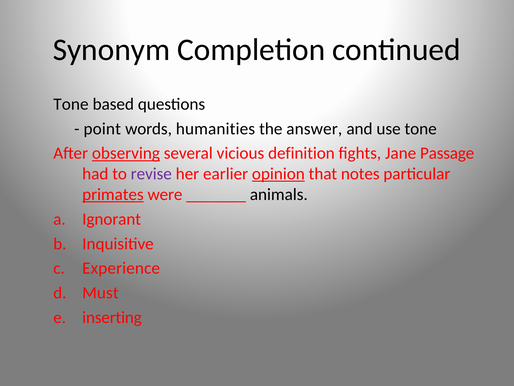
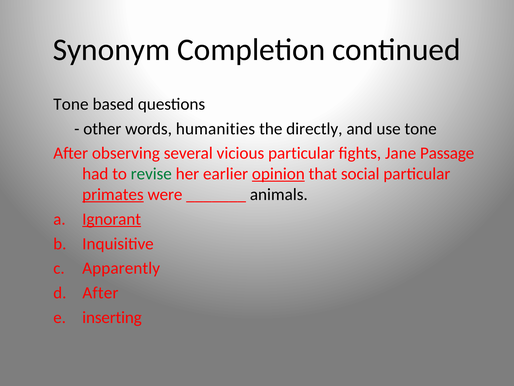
point: point -> other (102, 129)
answer: answer -> directly (314, 129)
observing underline: present -> none (126, 153)
vicious definition: definition -> particular (301, 153)
revise colour: purple -> green (151, 174)
notes: notes -> social (360, 174)
Ignorant underline: none -> present (112, 219)
Experience: Experience -> Apparently (121, 268)
Must: Must -> After (100, 293)
